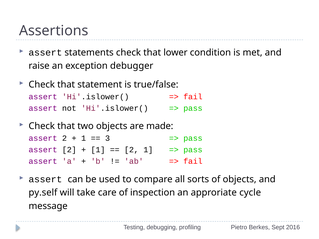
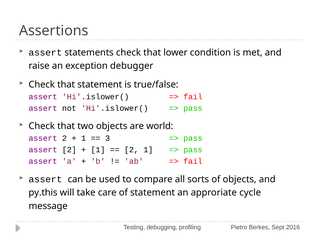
made: made -> world (160, 126)
py.self: py.self -> py.this (43, 193)
of inspection: inspection -> statement (153, 193)
